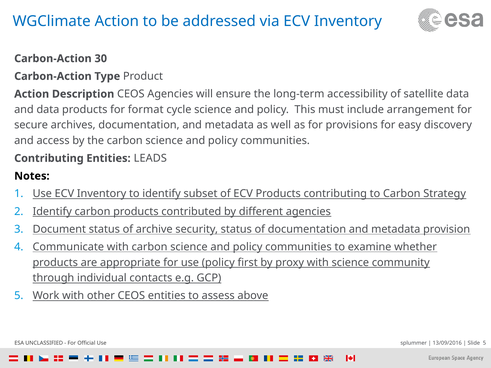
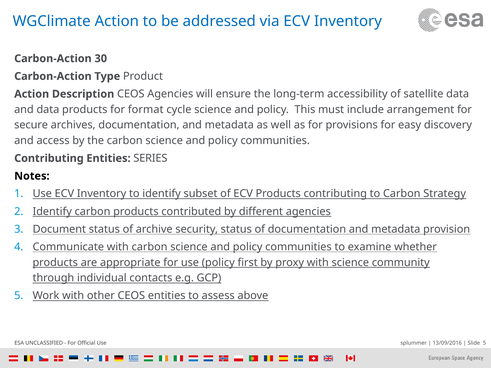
LEADS: LEADS -> SERIES (150, 158)
